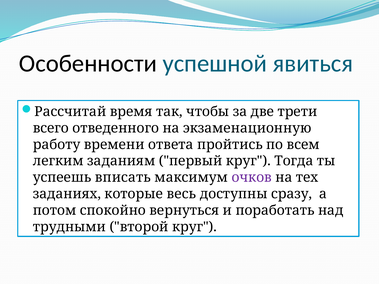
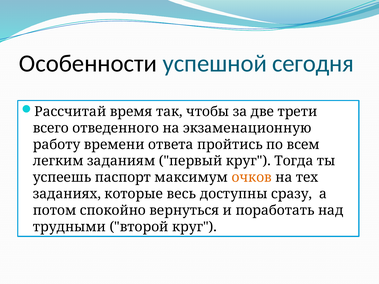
явиться: явиться -> сегодня (313, 63)
вписать: вписать -> паспорт (123, 178)
очков colour: purple -> orange (252, 178)
